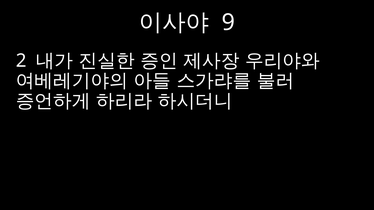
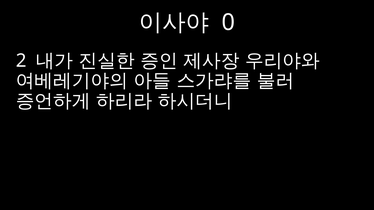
9: 9 -> 0 (228, 23)
